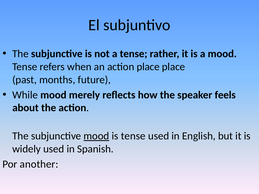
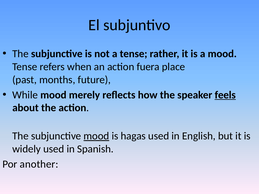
action place: place -> fuera (148, 67)
feels underline: none -> present (225, 95)
is tense: tense -> hagas (133, 136)
